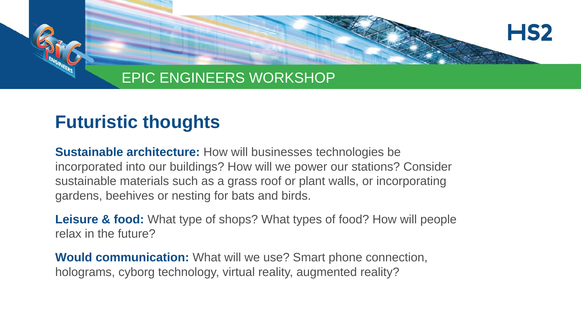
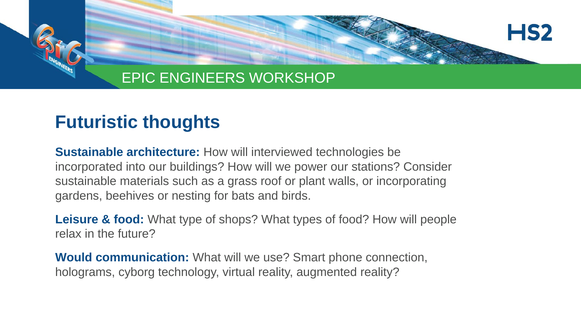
businesses: businesses -> interviewed (282, 152)
